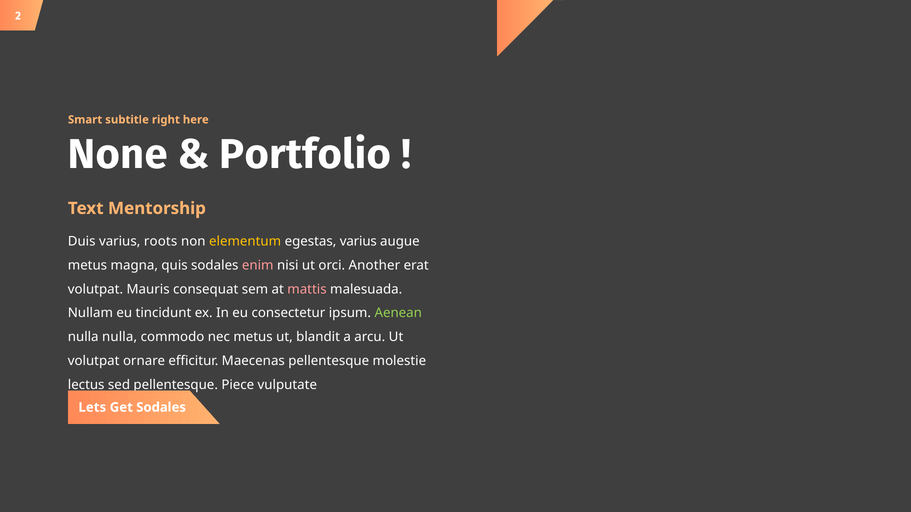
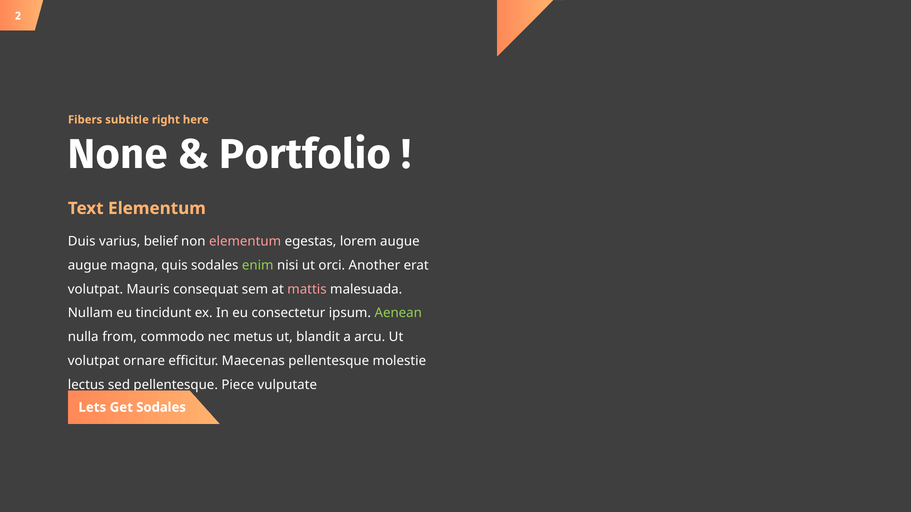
Smart: Smart -> Fibers (85, 120)
Text Mentorship: Mentorship -> Elementum (157, 209)
roots: roots -> belief (161, 242)
elementum colour: yellow -> pink (245, 242)
egestas varius: varius -> lorem (358, 242)
metus: metus -> augue (87, 265)
enim colour: pink -> light green (258, 265)
nulla nulla: nulla -> from (120, 337)
